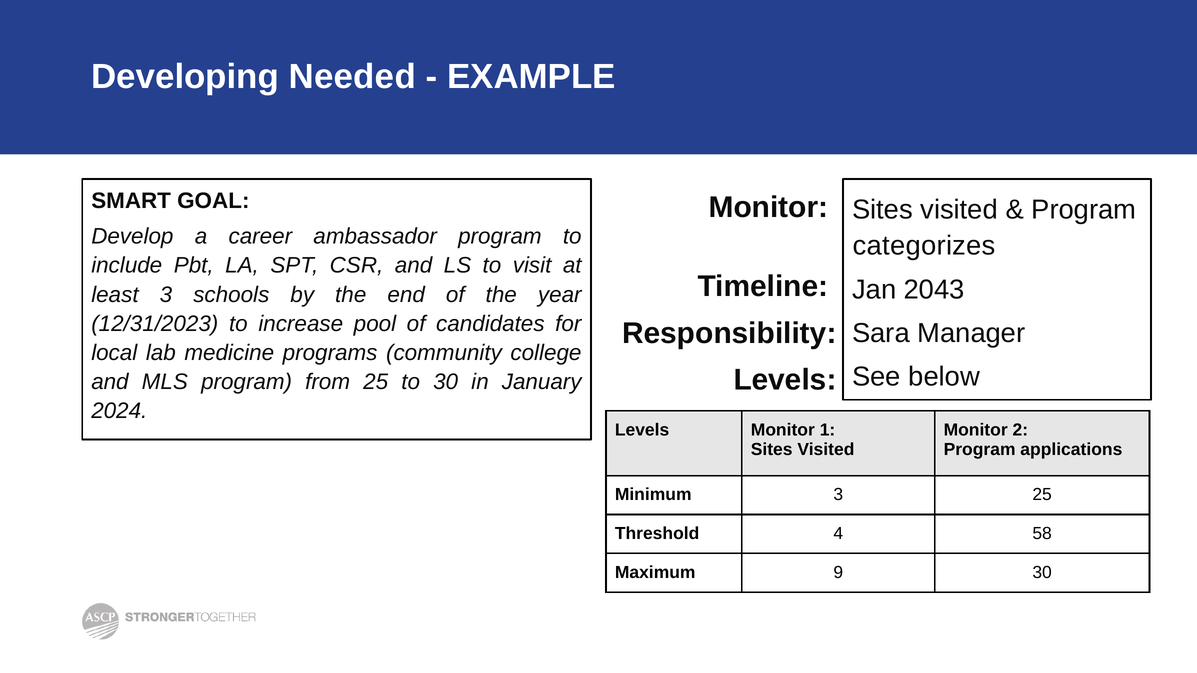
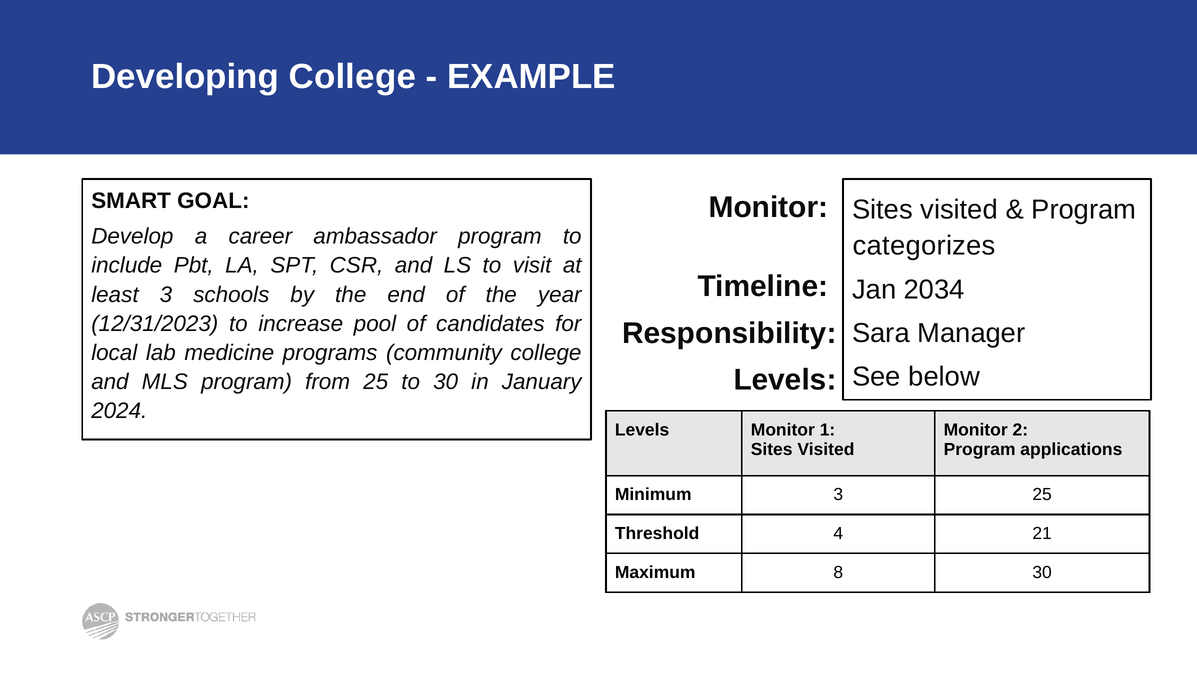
Developing Needed: Needed -> College (352, 77)
2043: 2043 -> 2034 (934, 290)
58: 58 -> 21 (1042, 534)
9: 9 -> 8 (838, 573)
